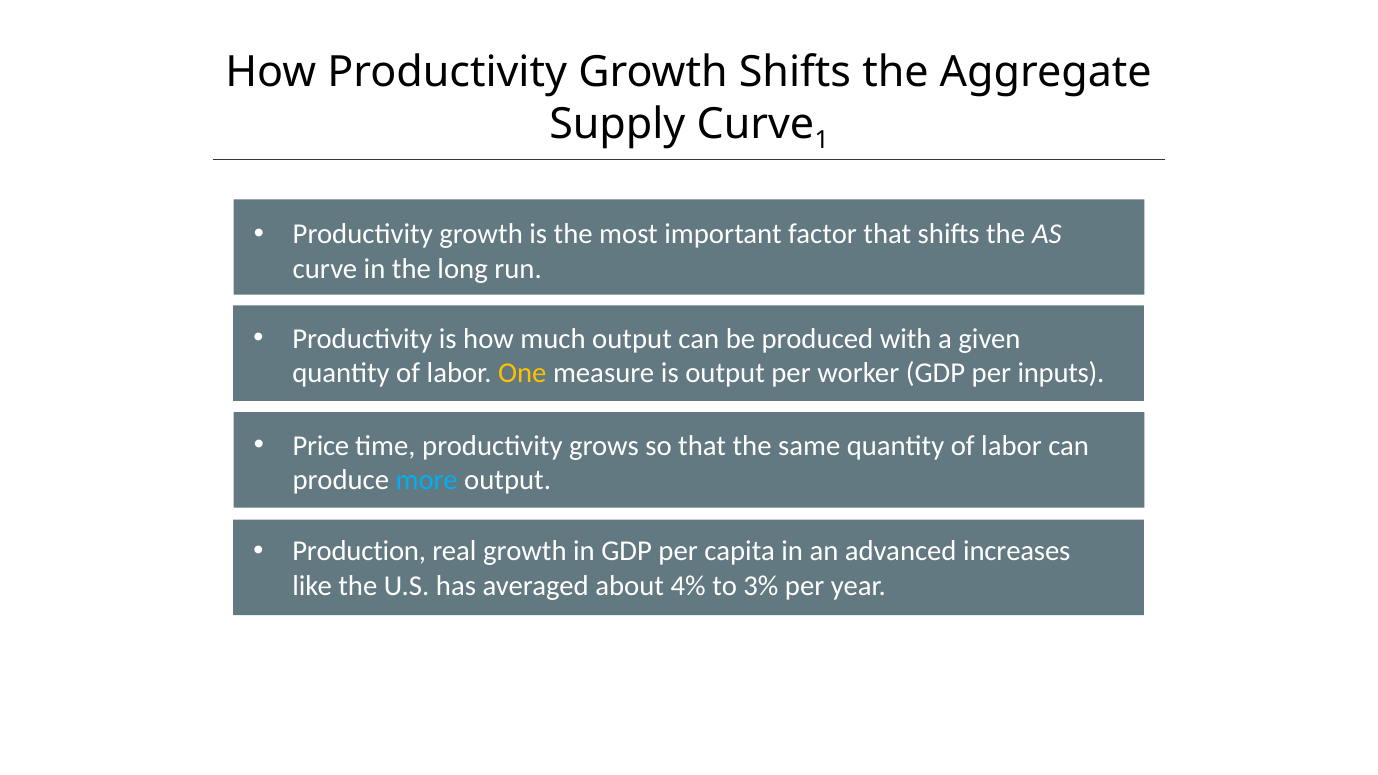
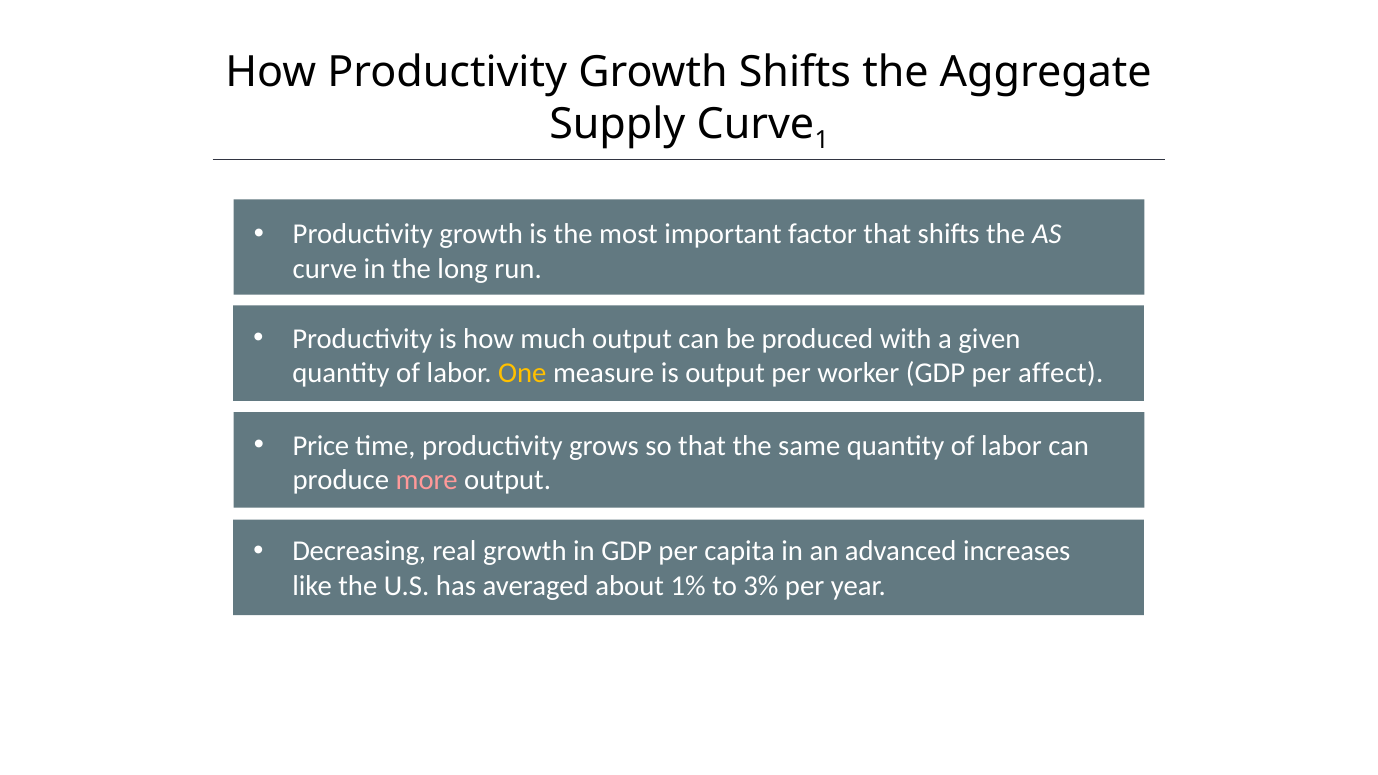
inputs: inputs -> affect (1061, 373)
more colour: light blue -> pink (427, 480)
Production: Production -> Decreasing (359, 551)
4%: 4% -> 1% (688, 586)
